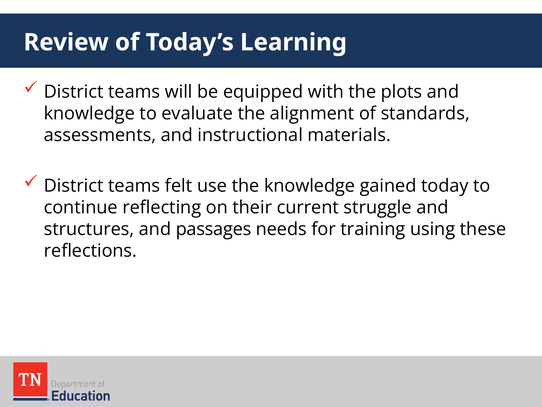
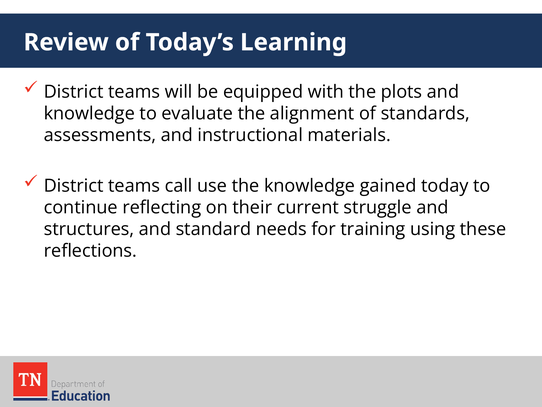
felt: felt -> call (179, 186)
passages: passages -> standard (213, 229)
